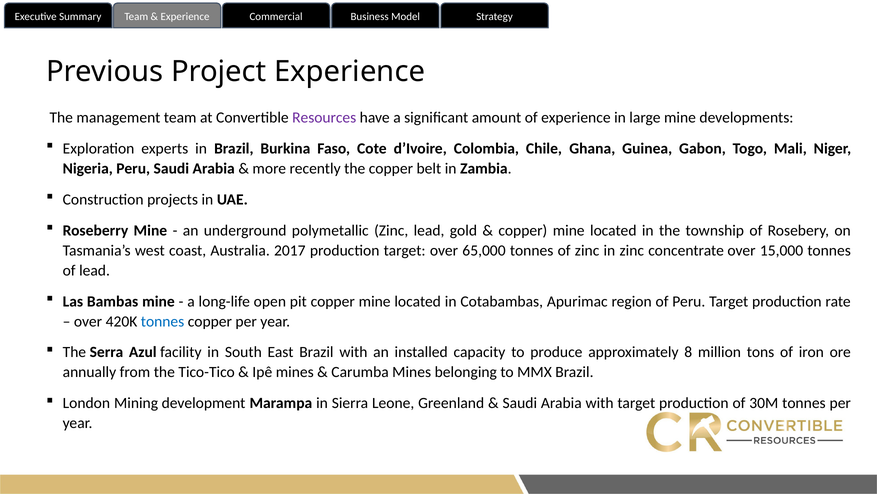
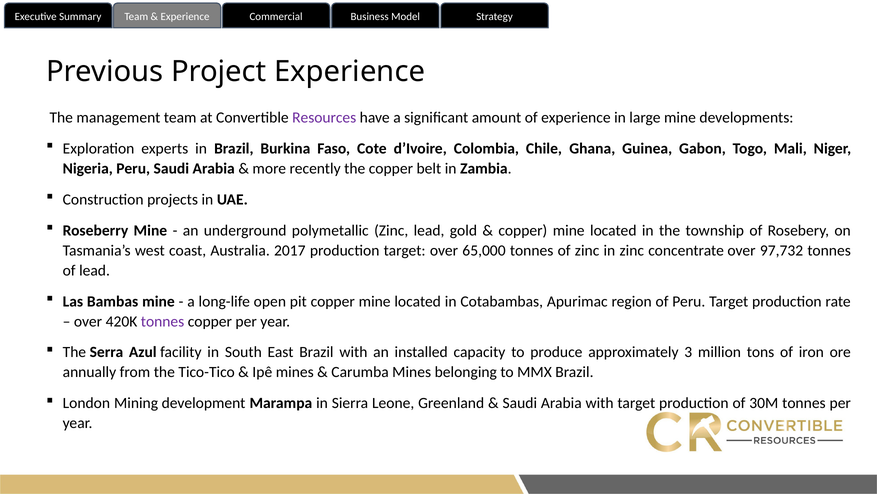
15,000: 15,000 -> 97,732 (782, 250)
tonnes colour: blue -> purple (163, 321)
8: 8 -> 3 (688, 352)
